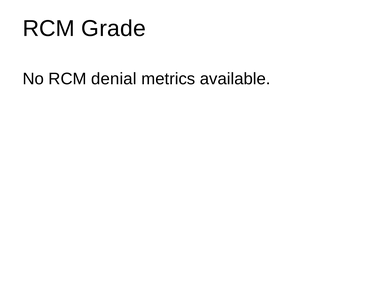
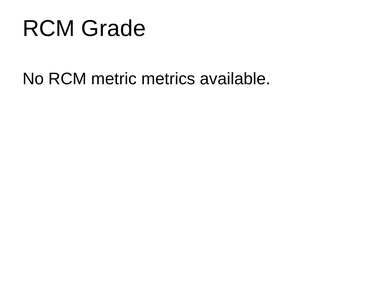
denial: denial -> metric (114, 79)
